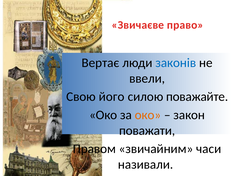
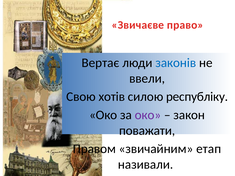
його: його -> хотів (112, 97)
поважайте: поважайте -> республіку (197, 97)
око colour: orange -> purple (148, 115)
часи: часи -> етап (209, 149)
